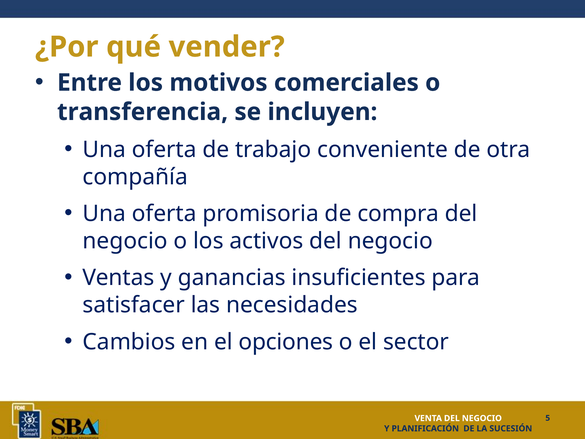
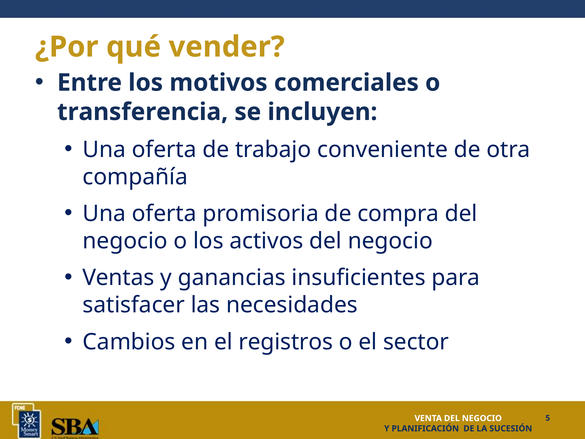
opciones: opciones -> registros (286, 342)
